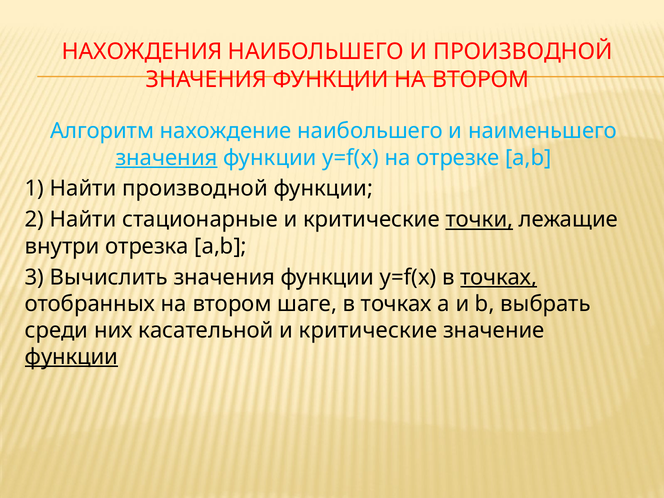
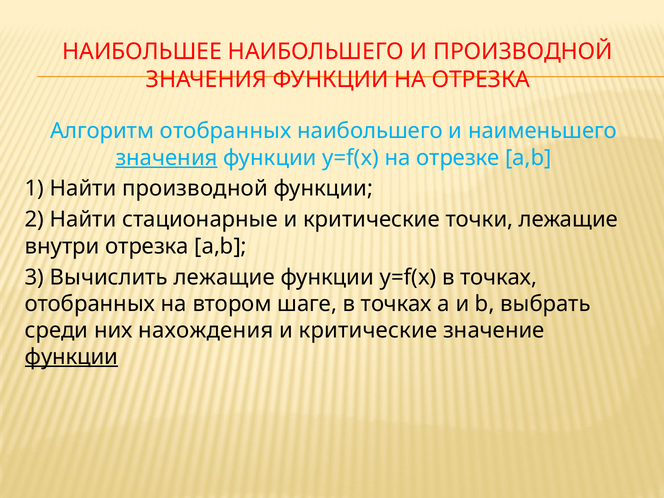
НАХОЖДЕНИЯ: НАХОЖДЕНИЯ -> НАИБОЛЬШЕЕ (142, 52)
ФУНКЦИИ НА ВТОРОМ: ВТОРОМ -> ОТРЕЗКА (481, 80)
Алгоритм нахождение: нахождение -> отобранных (226, 131)
точки underline: present -> none (479, 220)
Вычислить значения: значения -> лежащие (224, 277)
точках underline: present -> none (499, 277)
касательной: касательной -> нахождения (206, 330)
